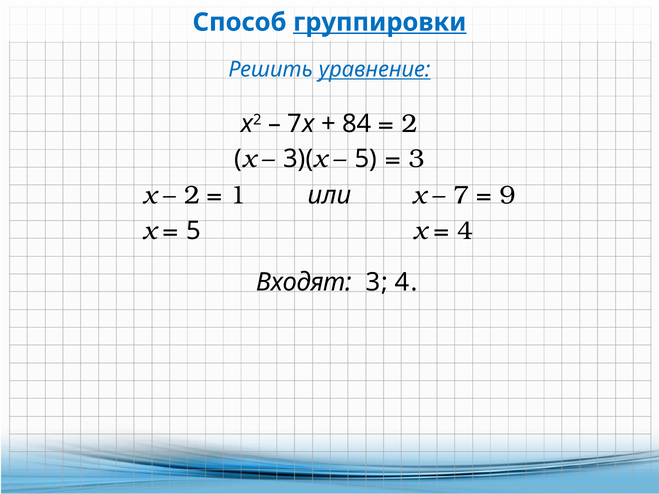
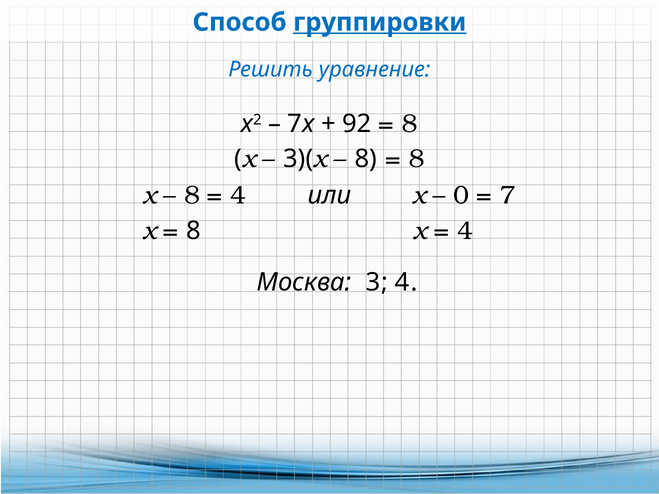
уравнение underline: present -> none (374, 70)
84: 84 -> 92 (357, 124)
2: 2 -> 8 (410, 124)
5: 5 -> 8 (366, 159)
3: 3 -> 8 (416, 159)
2: 2 -> 8 (192, 195)
1: 1 -> 4 (238, 195)
7: 7 -> 0 (461, 195)
9: 9 -> 7 (508, 195)
5: 5 -> 8 (194, 231)
Входят: Входят -> Москва (304, 283)
